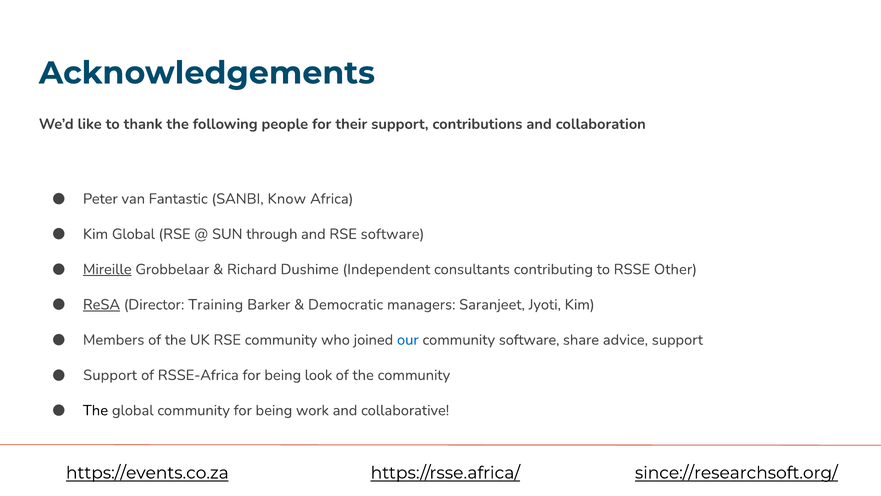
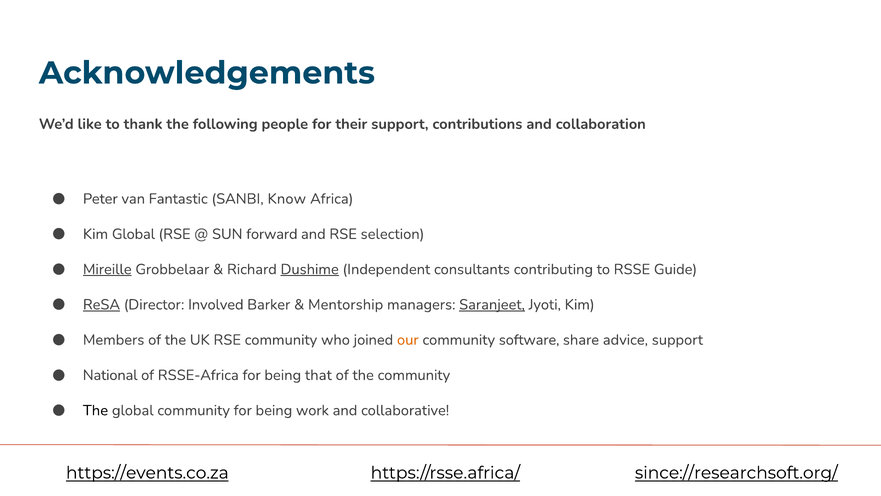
through: through -> forward (272, 234)
RSE software: software -> selection (392, 234)
Dushime underline: none -> present (310, 269)
Other: Other -> Guide (675, 269)
Training: Training -> Involved (216, 304)
Democratic: Democratic -> Mentorship (346, 304)
Saranjeet underline: none -> present (492, 304)
our colour: blue -> orange (408, 340)
Support: Support -> National (110, 375)
look: look -> that (318, 375)
